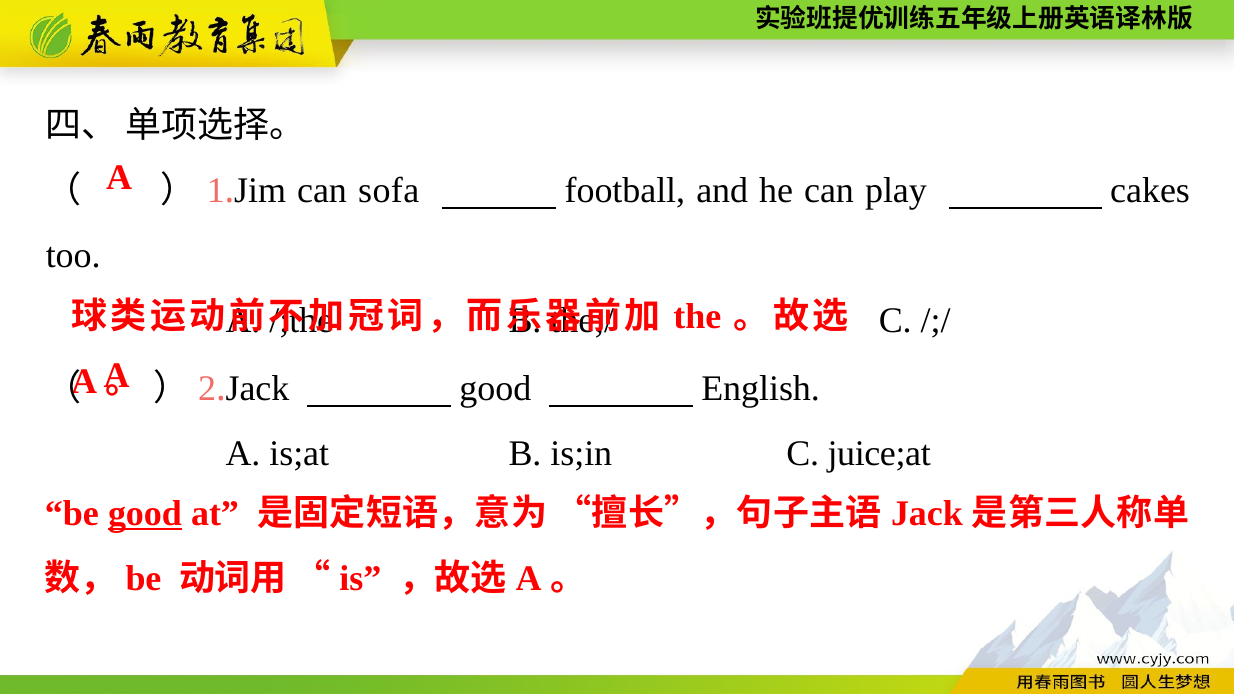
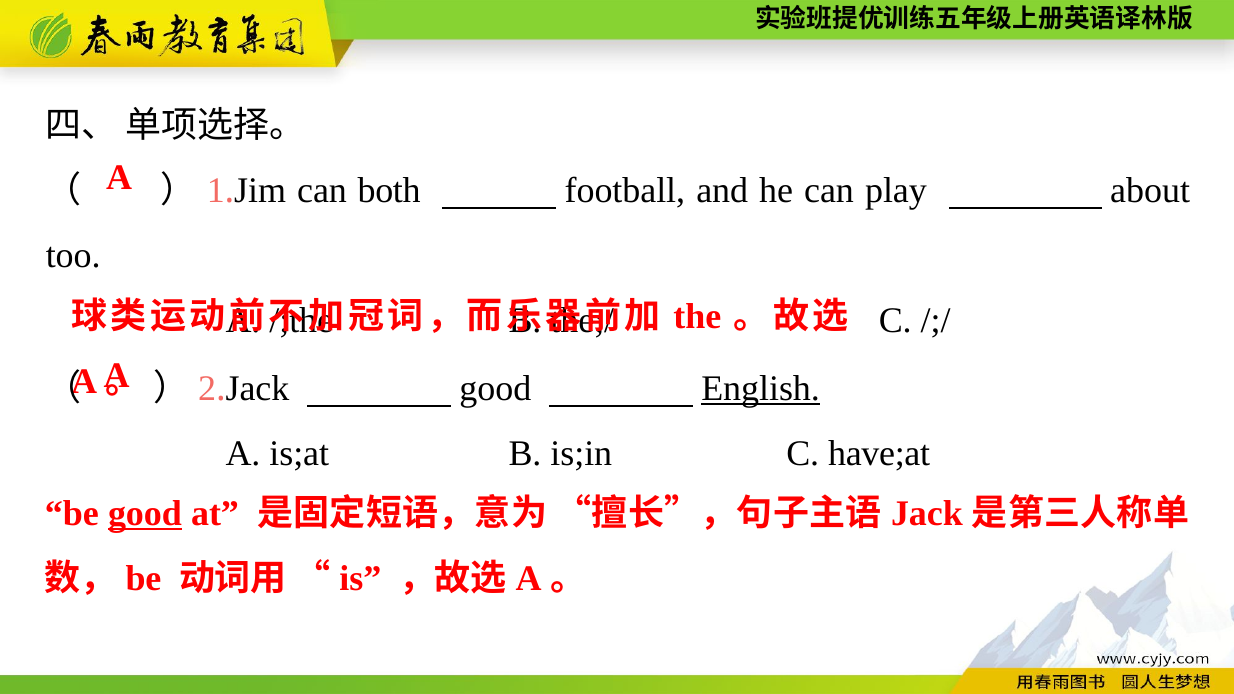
sofa: sofa -> both (389, 191)
cakes: cakes -> about (1150, 191)
English underline: none -> present (761, 389)
juice;at: juice;at -> have;at (879, 454)
